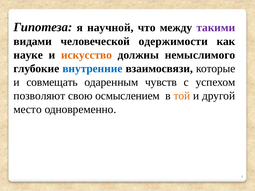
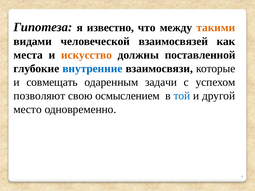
научной: научной -> известно (110, 28)
такими colour: purple -> orange (216, 28)
одержимости: одержимости -> взаимосвязей (173, 41)
науке: науке -> места (28, 55)
немыслимого: немыслимого -> поставленной (200, 55)
чувств: чувств -> задачи (161, 82)
той colour: orange -> blue (182, 96)
